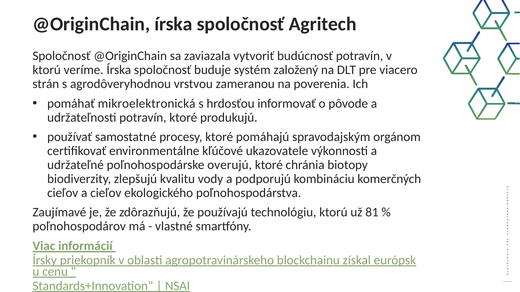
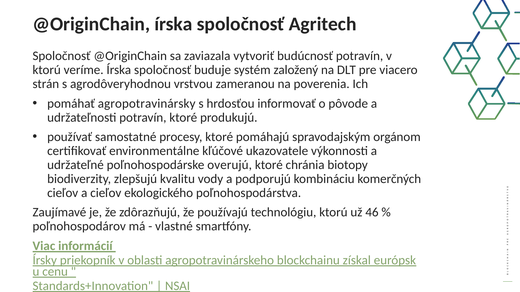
mikroelektronická: mikroelektronická -> agropotravinársky (147, 104)
81: 81 -> 46 (372, 213)
